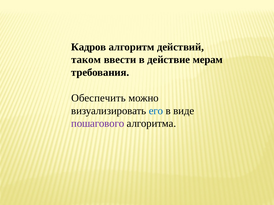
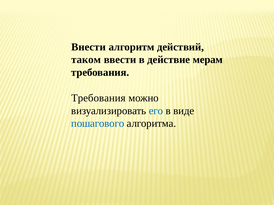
Кадров: Кадров -> Внести (89, 47)
Обеспечить: Обеспечить -> Требования (98, 98)
пошагового colour: purple -> blue (98, 124)
